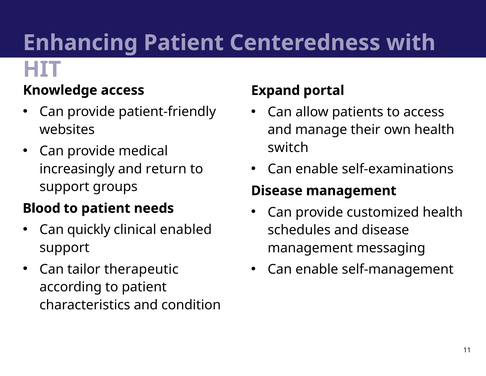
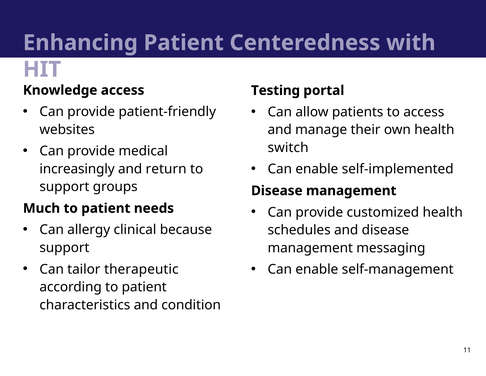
Expand: Expand -> Testing (276, 90)
self-examinations: self-examinations -> self-implemented (398, 169)
Blood: Blood -> Much (42, 208)
quickly: quickly -> allergy (89, 230)
enabled: enabled -> because (186, 230)
